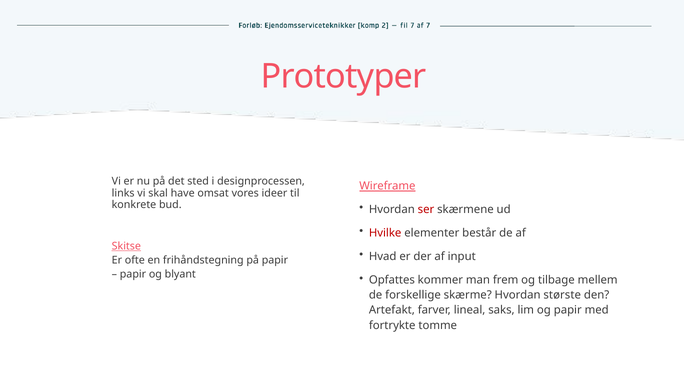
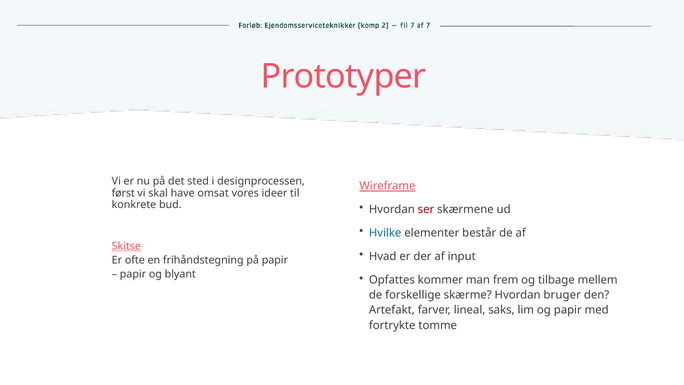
links: links -> først (123, 193)
Hvilke colour: red -> blue (385, 233)
største: største -> bruger (562, 295)
